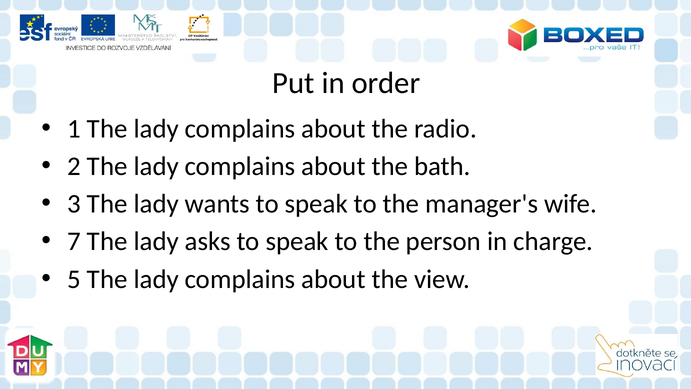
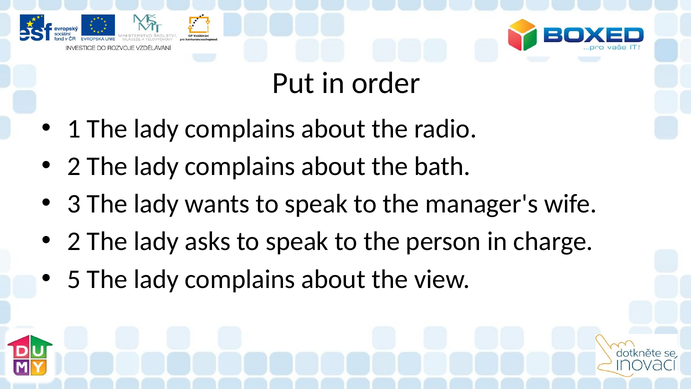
7: 7 -> 2 (74, 241)
